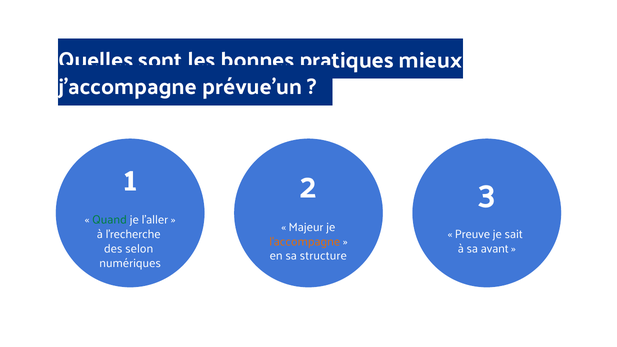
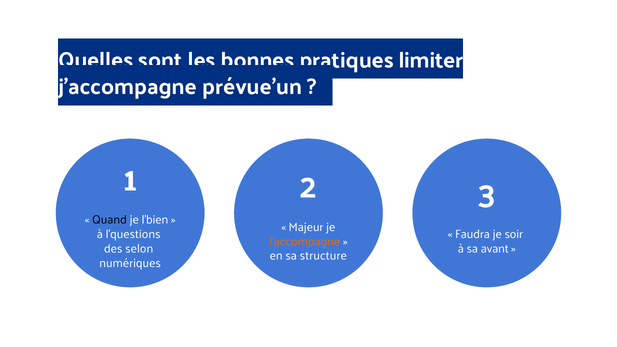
mieux: mieux -> limiter (431, 60)
Quand colour: green -> black (109, 220)
l’aller: l’aller -> l’bien (155, 220)
l’recherche: l’recherche -> l’questions (133, 234)
Preuve: Preuve -> Faudra (472, 234)
sait: sait -> soir (514, 234)
